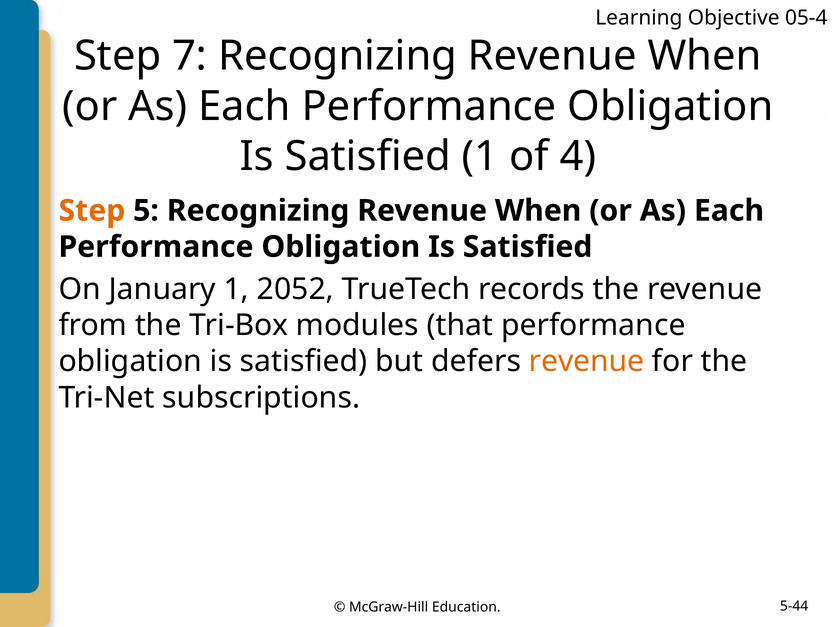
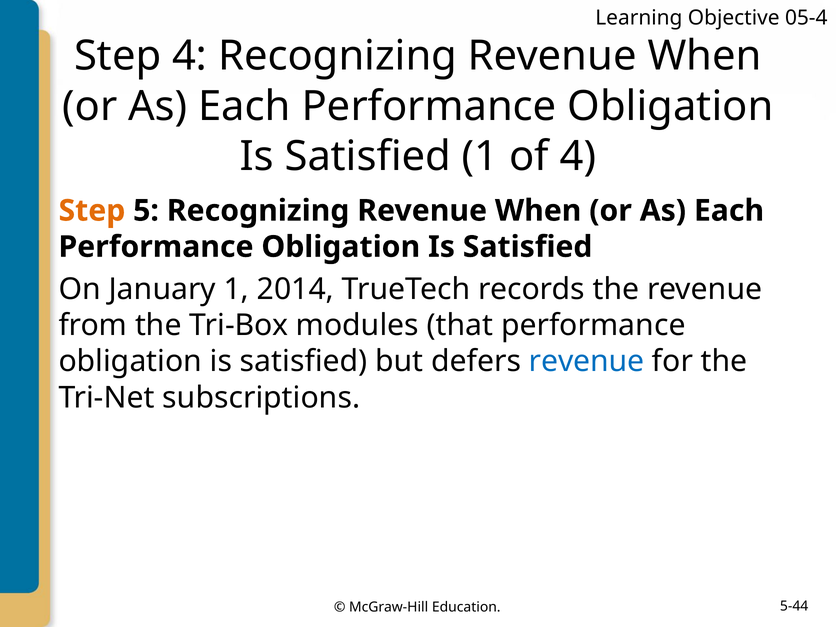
Step 7: 7 -> 4 (190, 56)
2052: 2052 -> 2014 (296, 289)
revenue colour: orange -> blue (587, 362)
